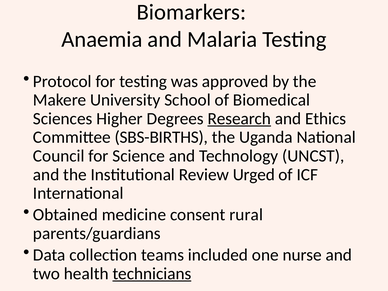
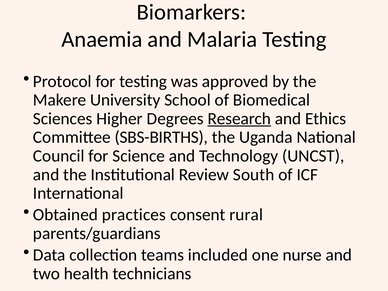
Urged: Urged -> South (254, 175)
medicine: medicine -> practices (134, 215)
technicians underline: present -> none (152, 274)
